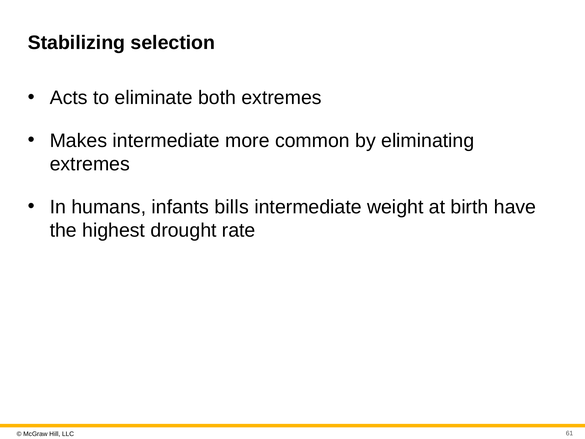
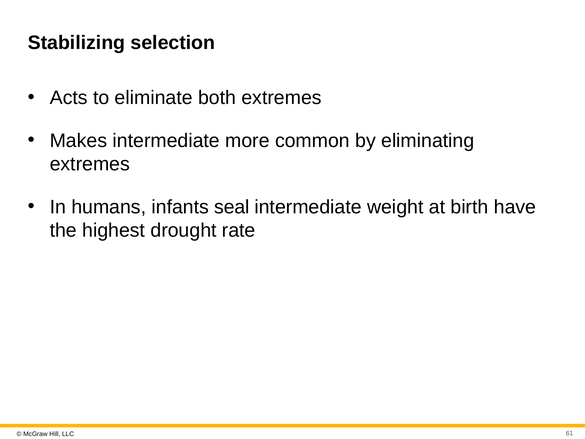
bills: bills -> seal (232, 207)
